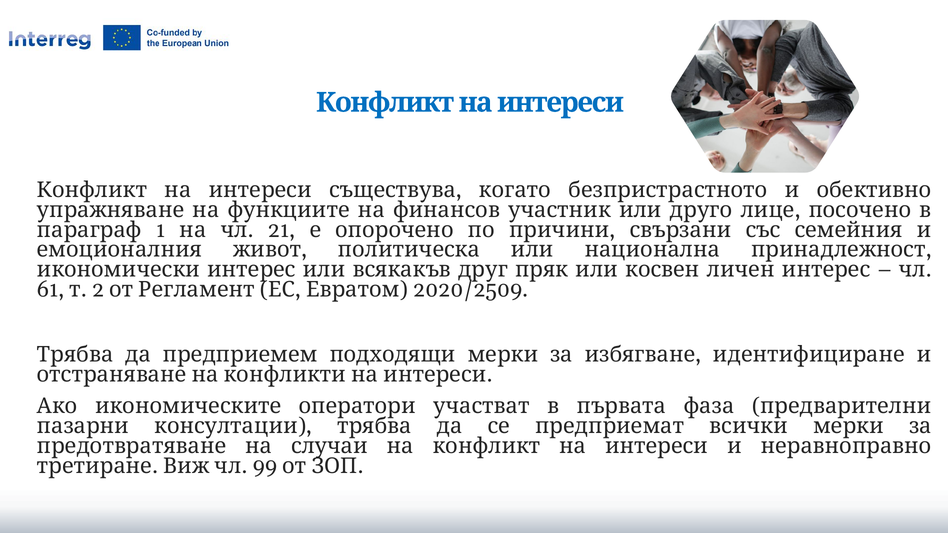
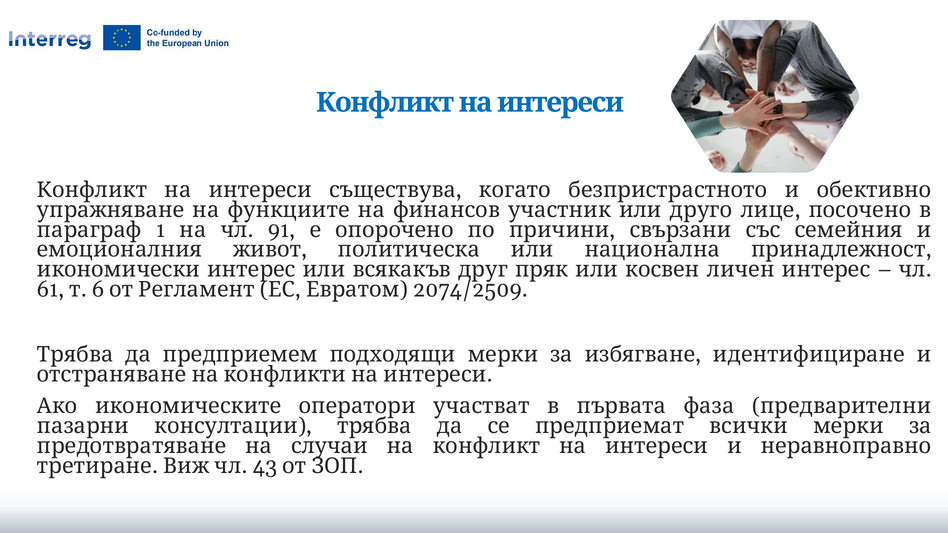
21: 21 -> 91 (281, 230)
2: 2 -> 6 (98, 290)
2020/2509: 2020/2509 -> 2074/2509 (470, 290)
99: 99 -> 43 (265, 466)
